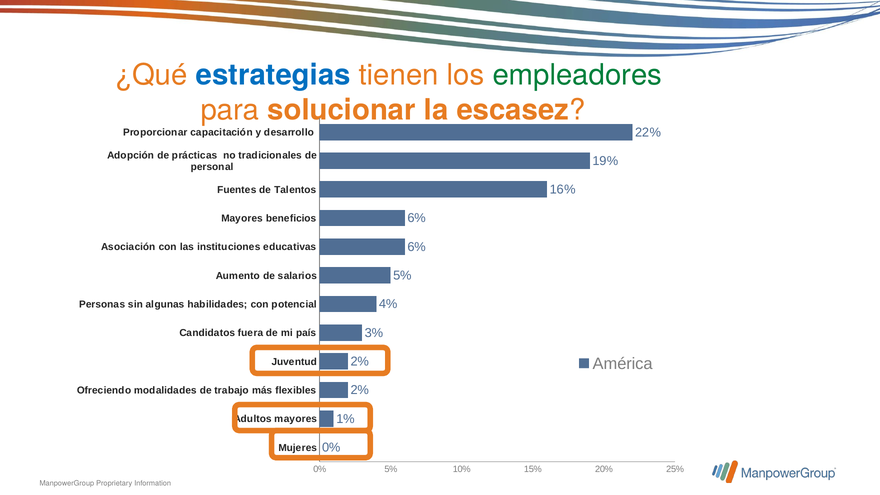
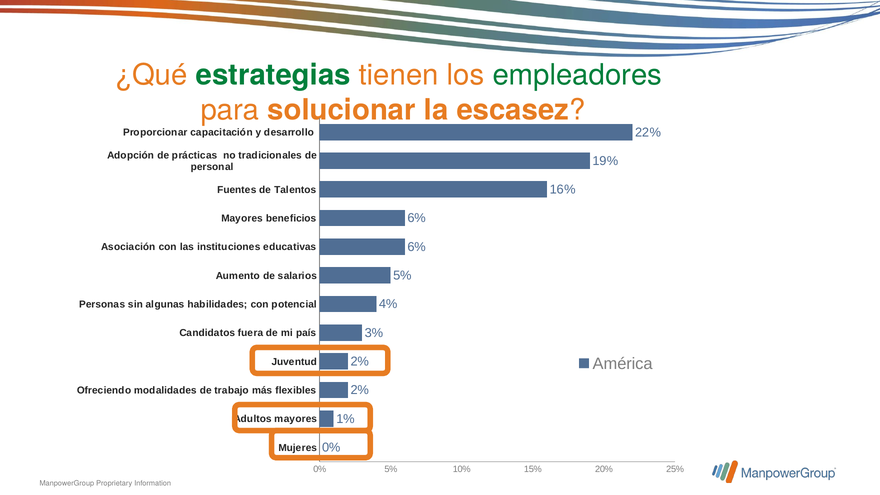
estrategias colour: blue -> green (273, 75)
